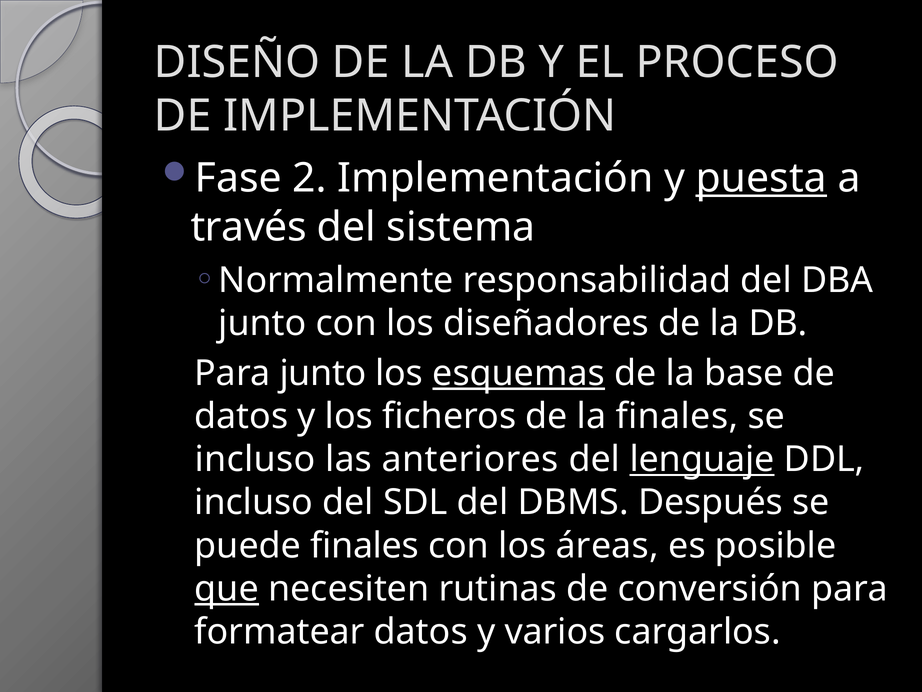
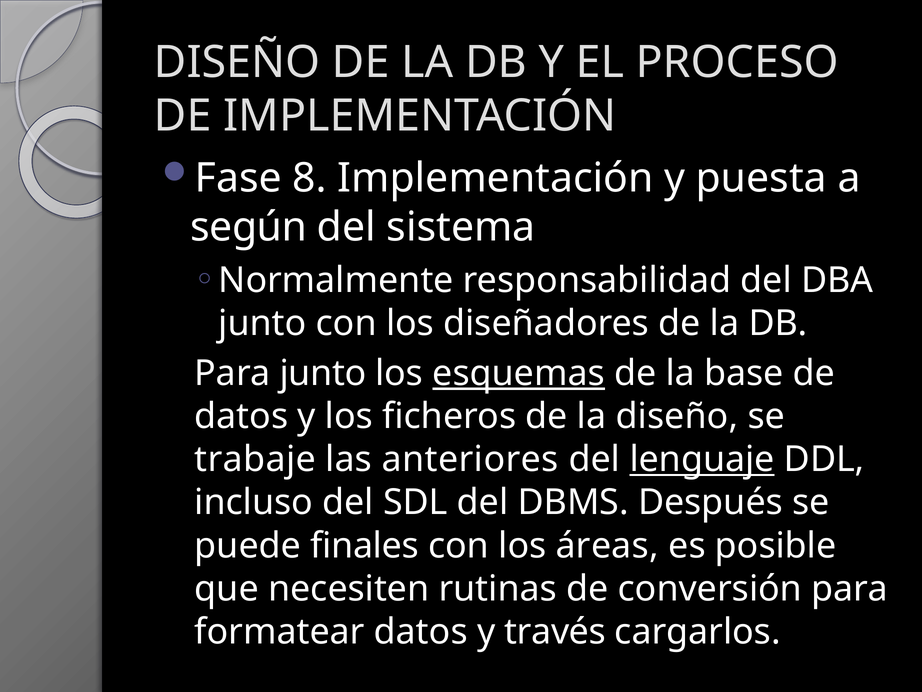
2: 2 -> 8 (310, 178)
puesta underline: present -> none (761, 178)
través: través -> según (249, 227)
la finales: finales -> diseño (677, 416)
incluso: incluso -> trabaje (255, 459)
que underline: present -> none (227, 588)
varios: varios -> través (555, 631)
